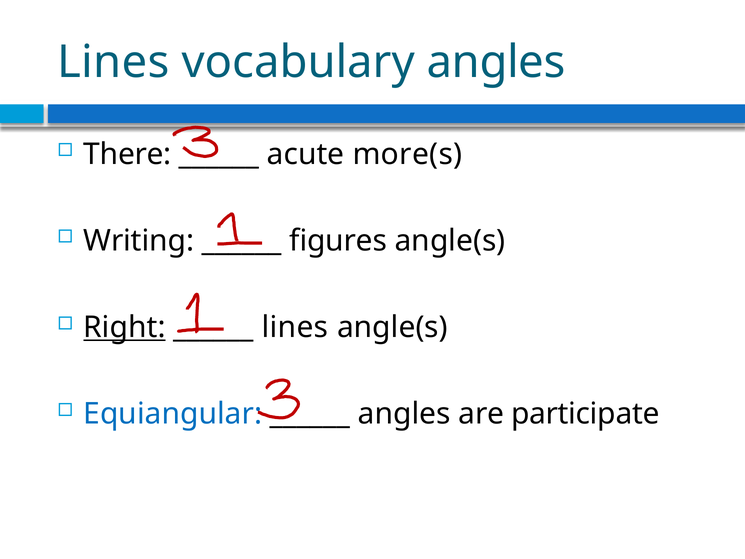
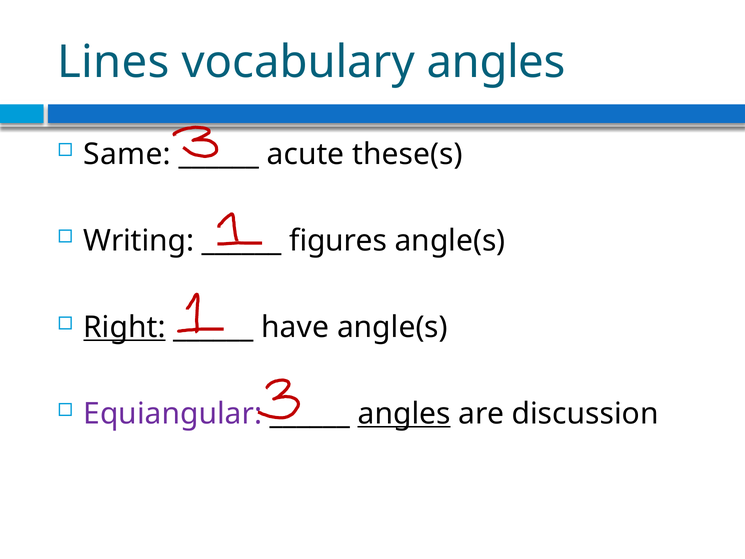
There: There -> Same (127, 154)
more(s: more(s -> these(s (408, 154)
lines: lines -> have (295, 327)
Equiangular colour: blue -> purple (173, 414)
angles underline: none -> present (404, 414)
participate: participate -> discussion (585, 414)
